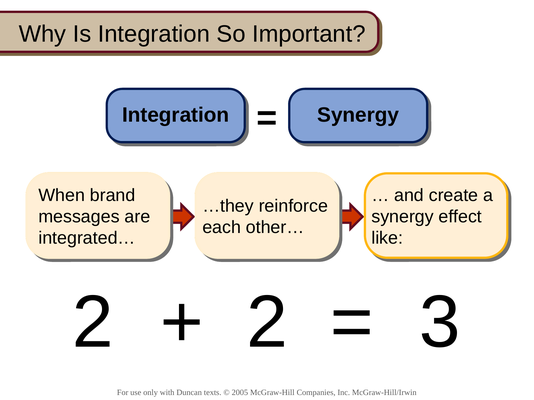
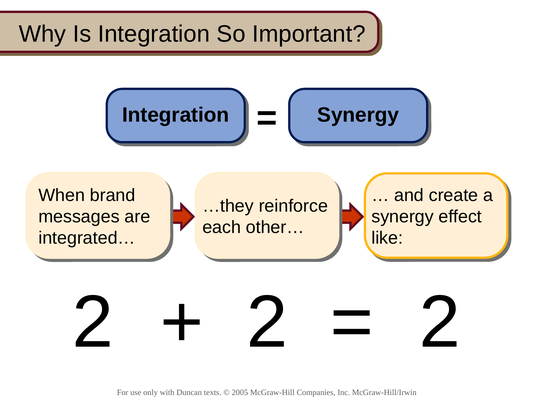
2 2 3: 3 -> 2 (440, 323)
